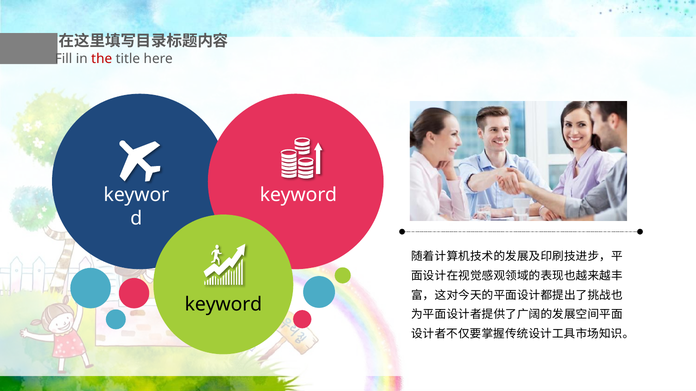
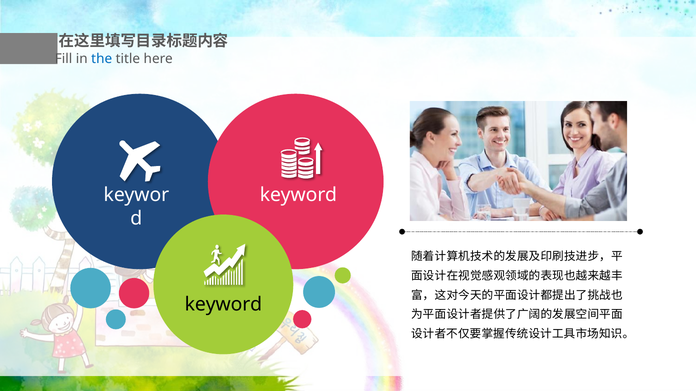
the colour: red -> blue (102, 59)
